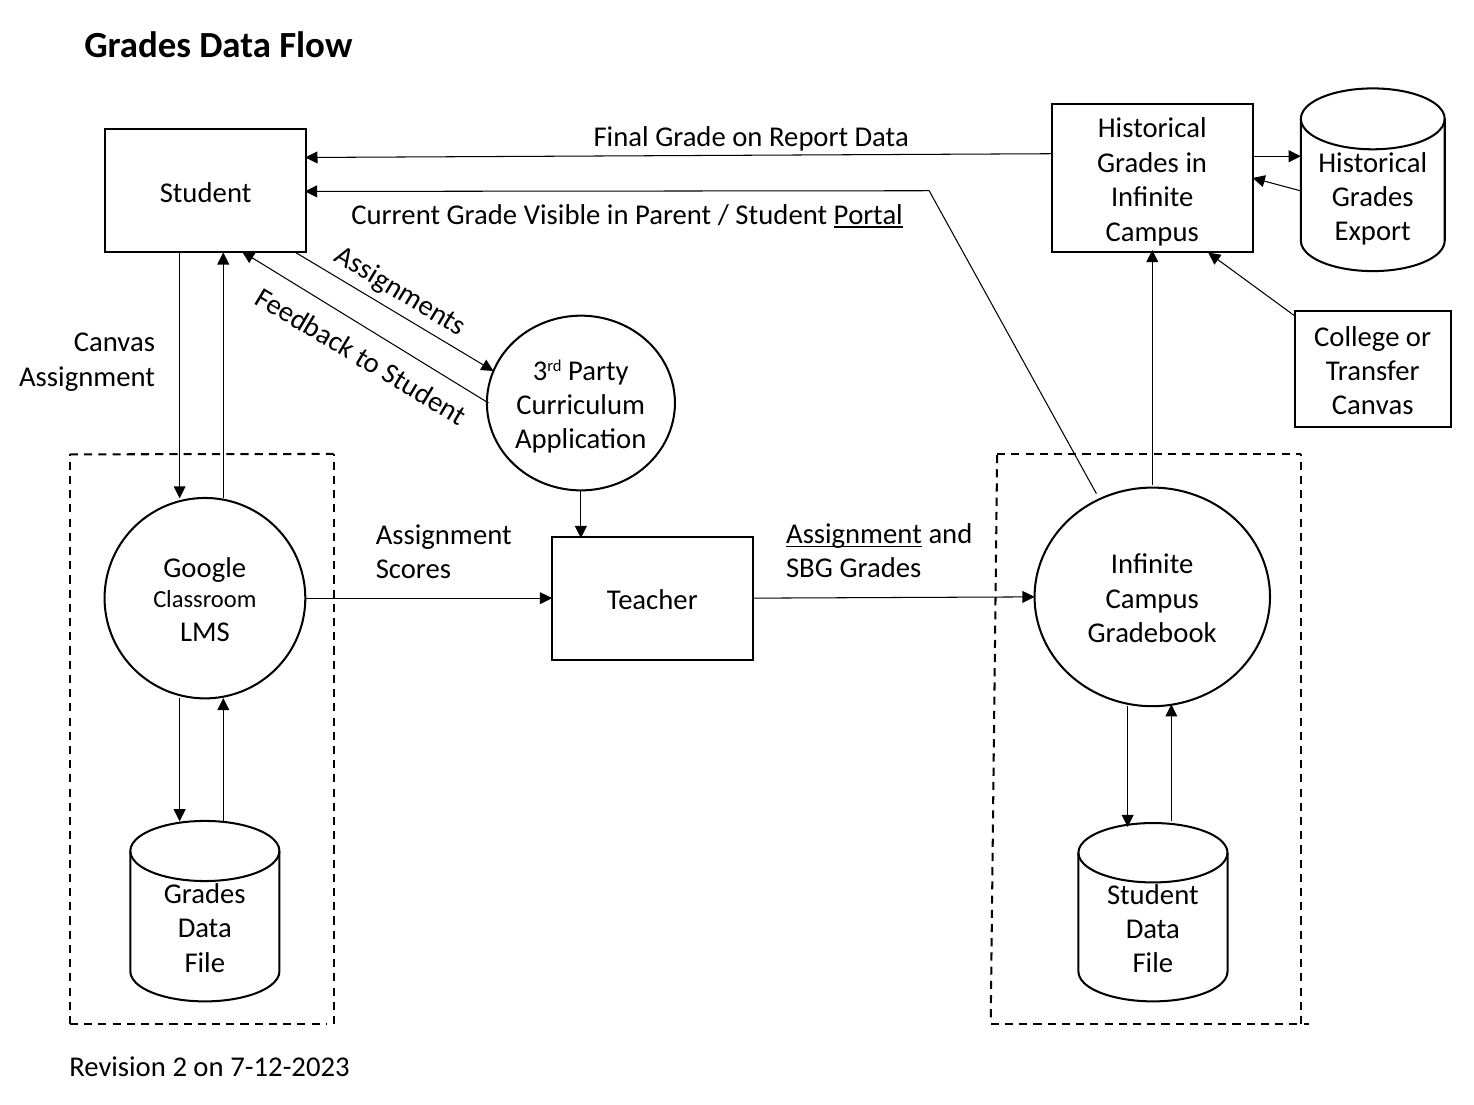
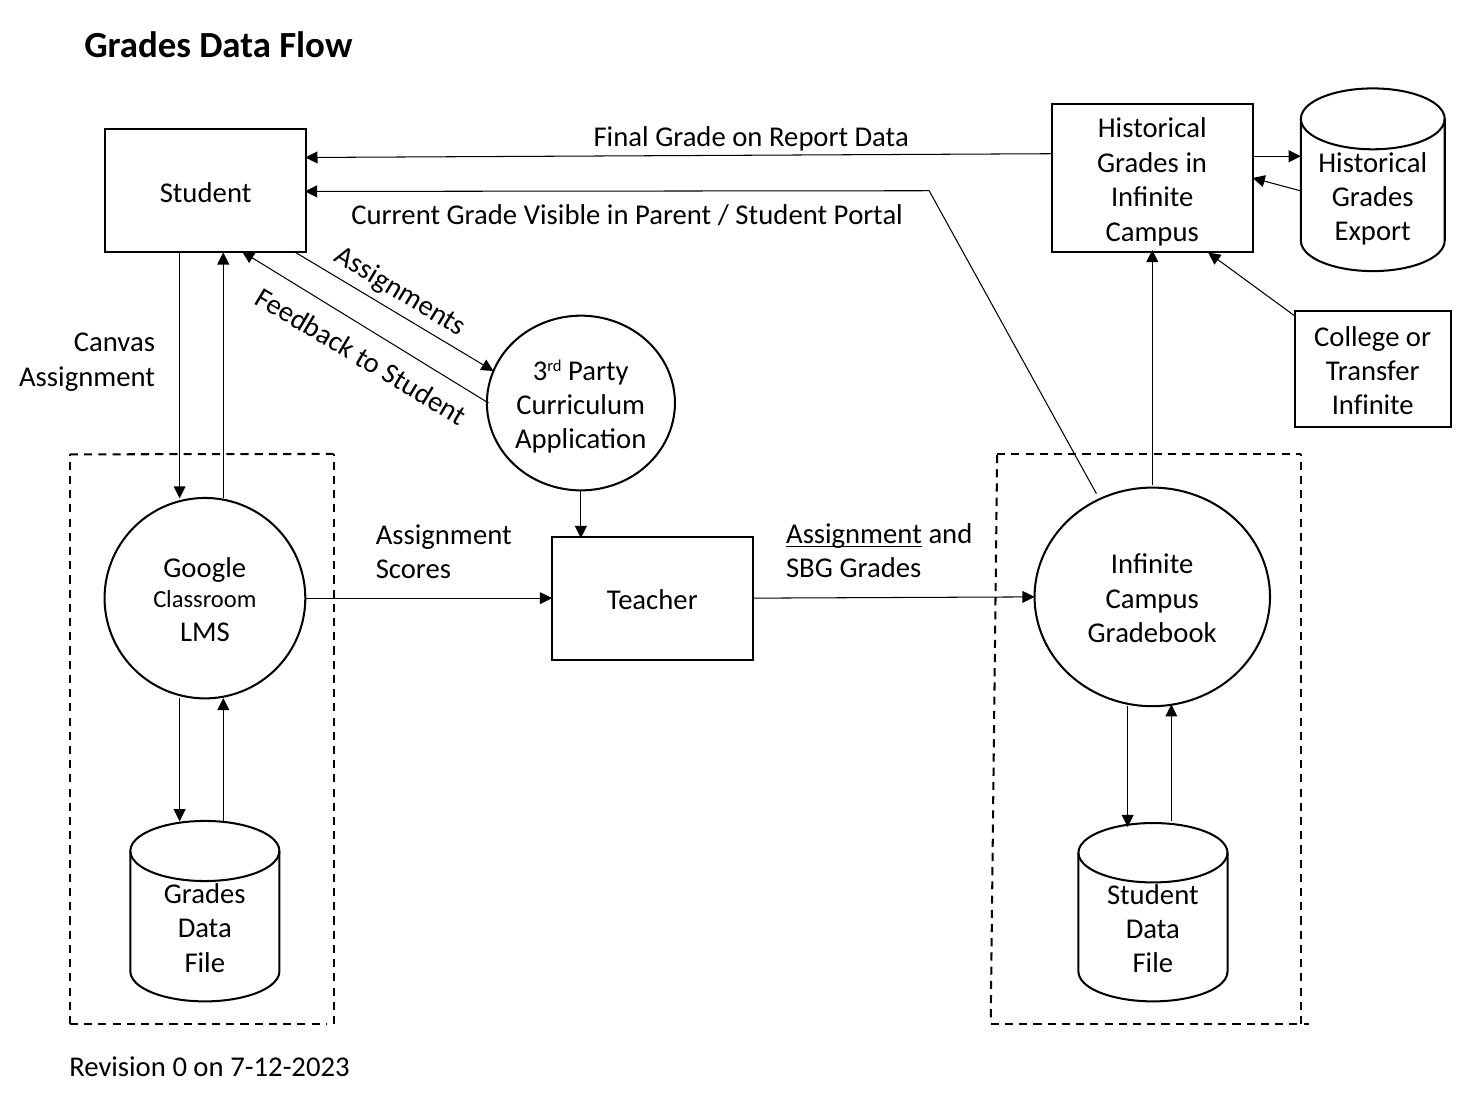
Portal underline: present -> none (868, 215)
Canvas: Canvas -> Infinite (1373, 406)
2: 2 -> 0 (180, 1067)
